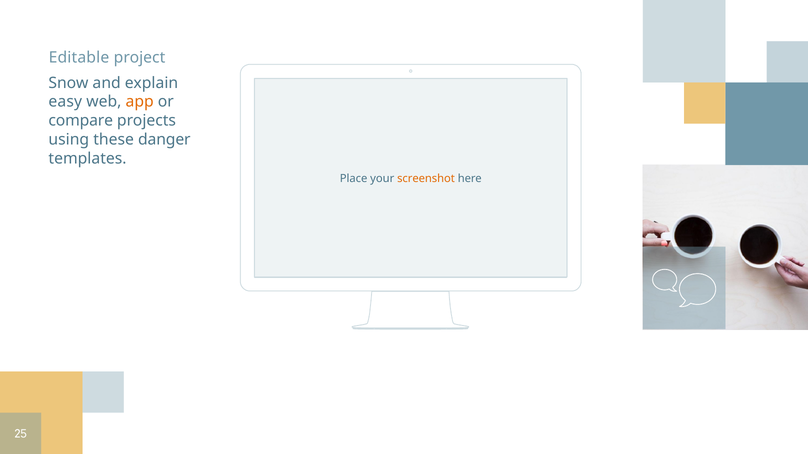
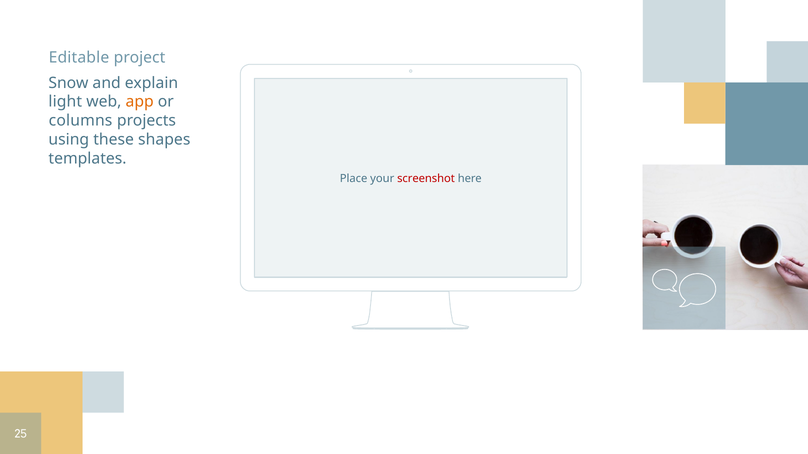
easy: easy -> light (65, 102)
compare: compare -> columns (81, 121)
danger: danger -> shapes (164, 140)
screenshot colour: orange -> red (426, 179)
